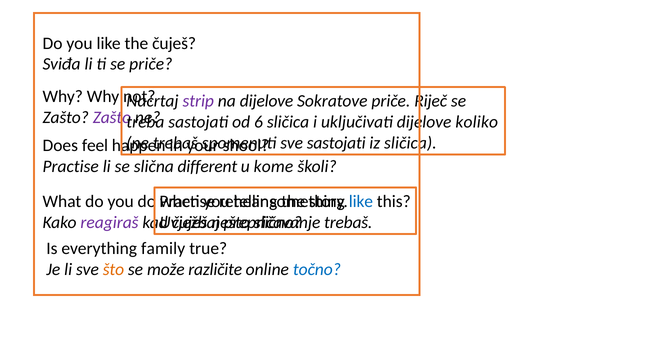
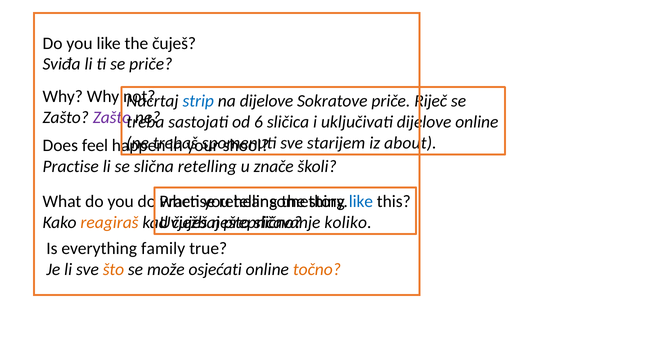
strip colour: purple -> blue (198, 101)
dijelove koliko: koliko -> online (477, 122)
sve sastojati: sastojati -> starijem (336, 143)
iz sličica: sličica -> about (410, 143)
slična different: different -> retelling (207, 166)
kome: kome -> znače (274, 166)
reagiraš colour: purple -> orange (110, 222)
trebaš: trebaš -> koliko (348, 222)
različite: različite -> osjećati (215, 269)
točno colour: blue -> orange (317, 269)
